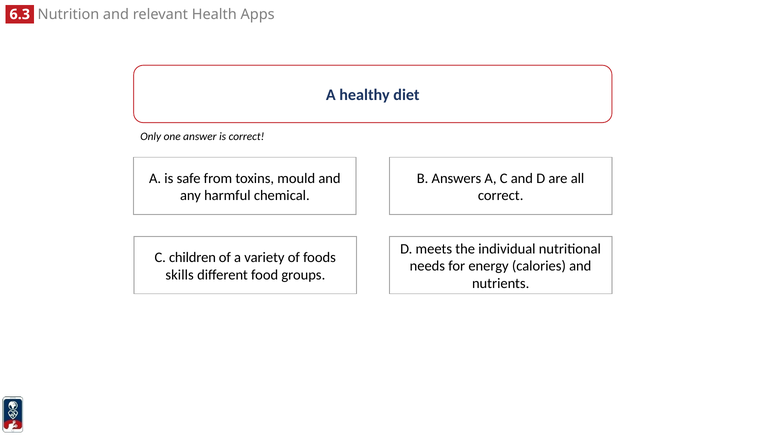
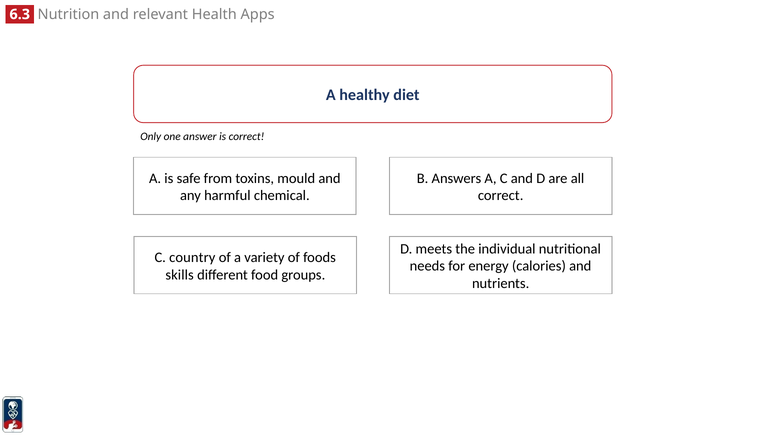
children: children -> country (192, 258)
